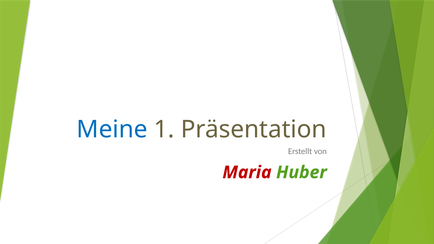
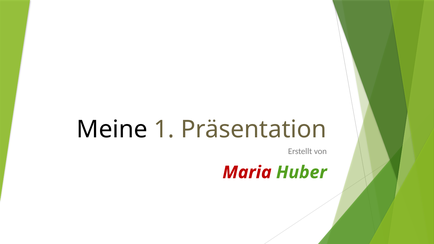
Meine colour: blue -> black (112, 130)
